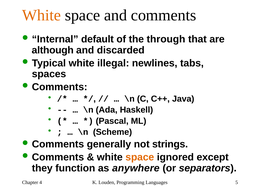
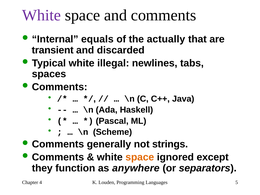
White colour: orange -> purple (41, 15)
default: default -> equals (97, 39)
through: through -> actually (166, 39)
although: although -> transient (53, 50)
